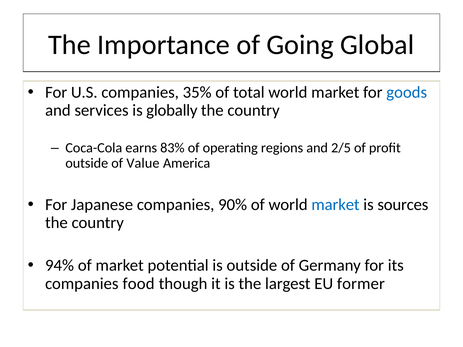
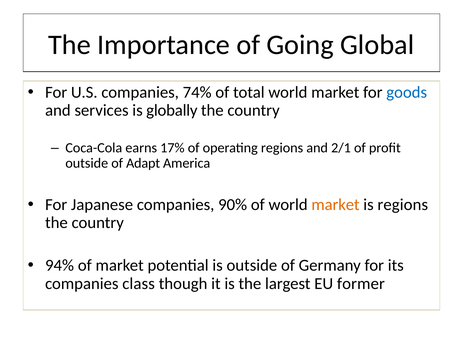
35%: 35% -> 74% (197, 92)
83%: 83% -> 17% (172, 148)
2/5: 2/5 -> 2/1 (341, 148)
Value: Value -> Adapt (143, 163)
market colour: blue -> orange (335, 205)
is sources: sources -> regions (403, 205)
food: food -> class (139, 284)
